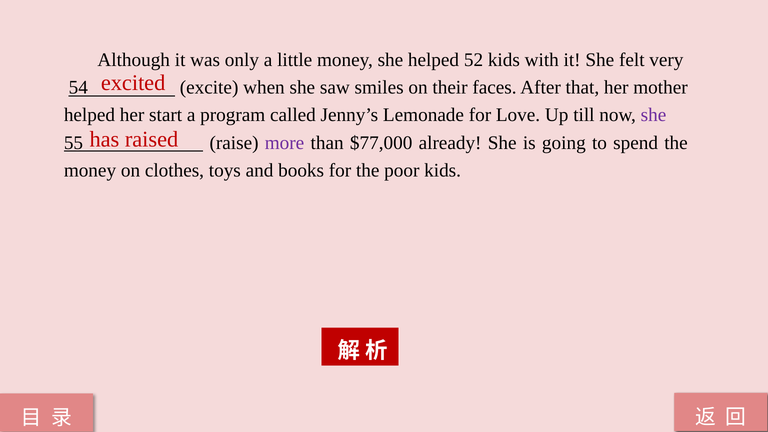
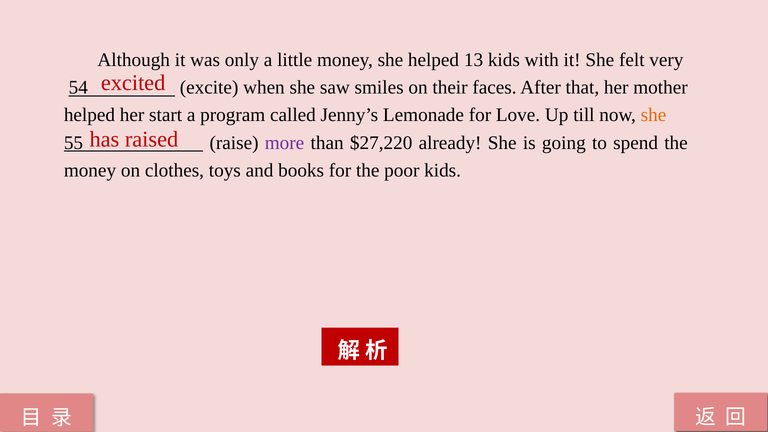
52: 52 -> 13 (474, 60)
she colour: purple -> orange (653, 115)
$77,000: $77,000 -> $27,220 (381, 143)
